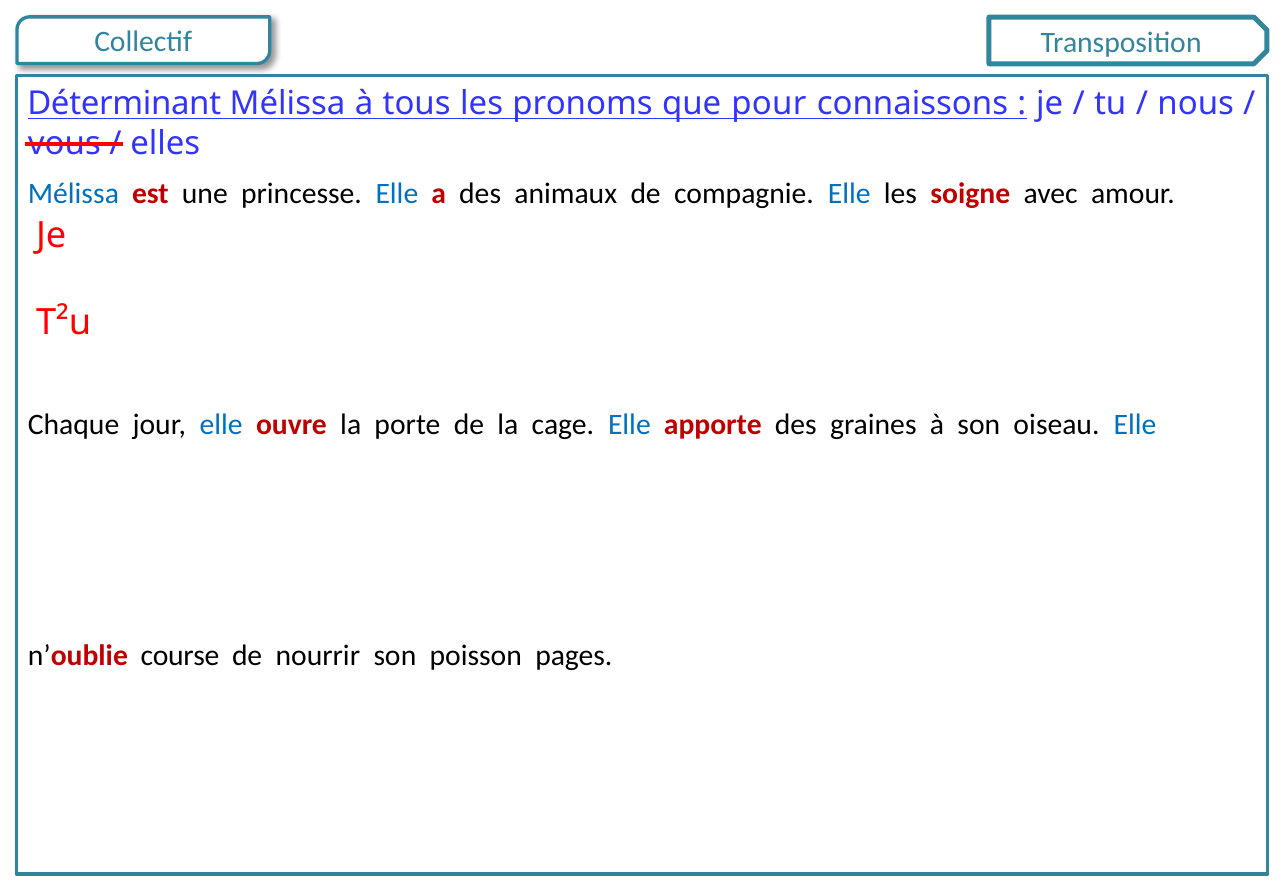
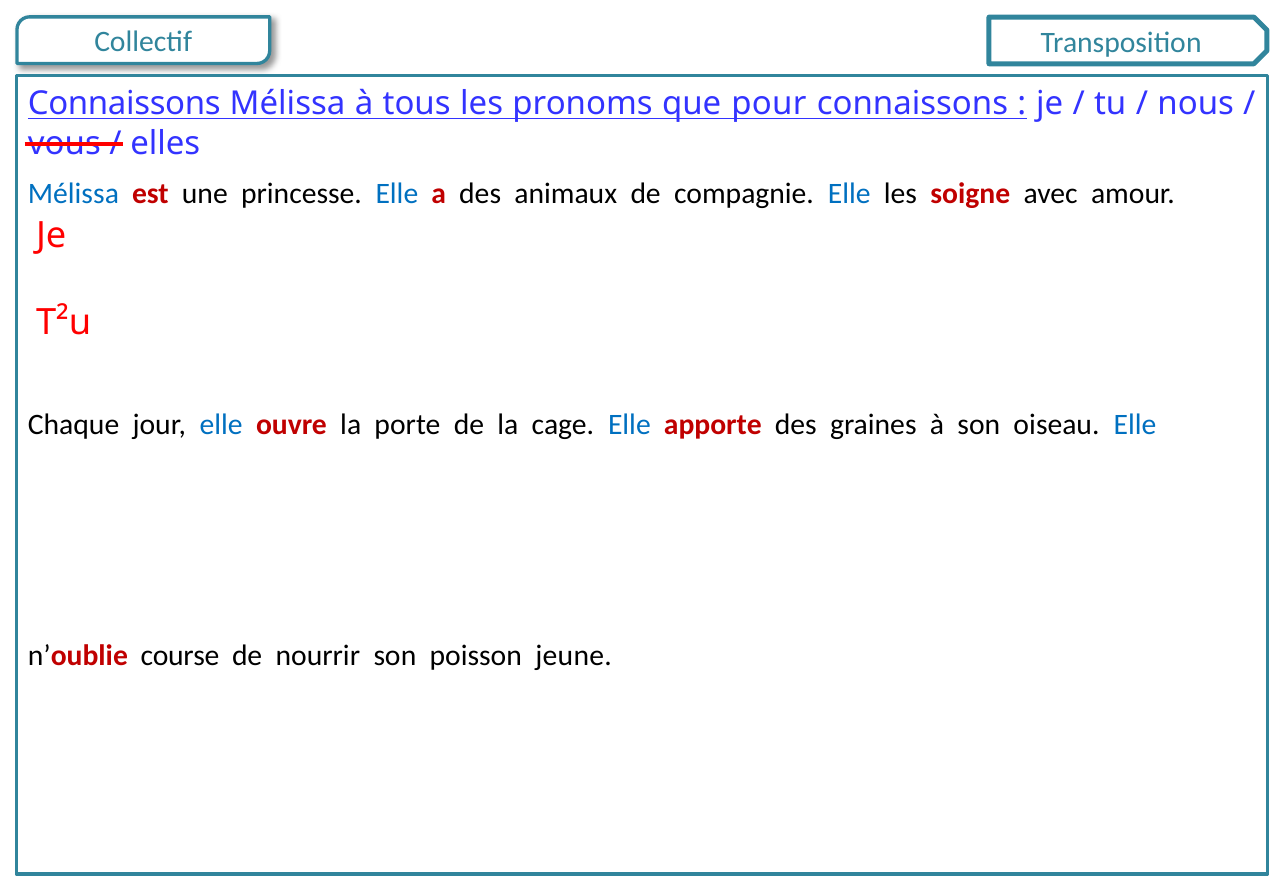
Déterminant: Déterminant -> Connaissons (124, 104)
pages: pages -> jeune (574, 656)
